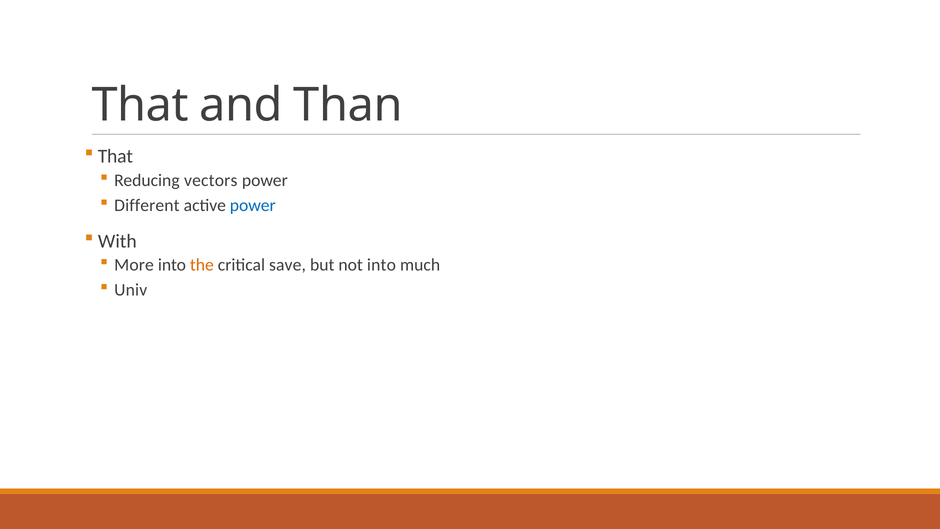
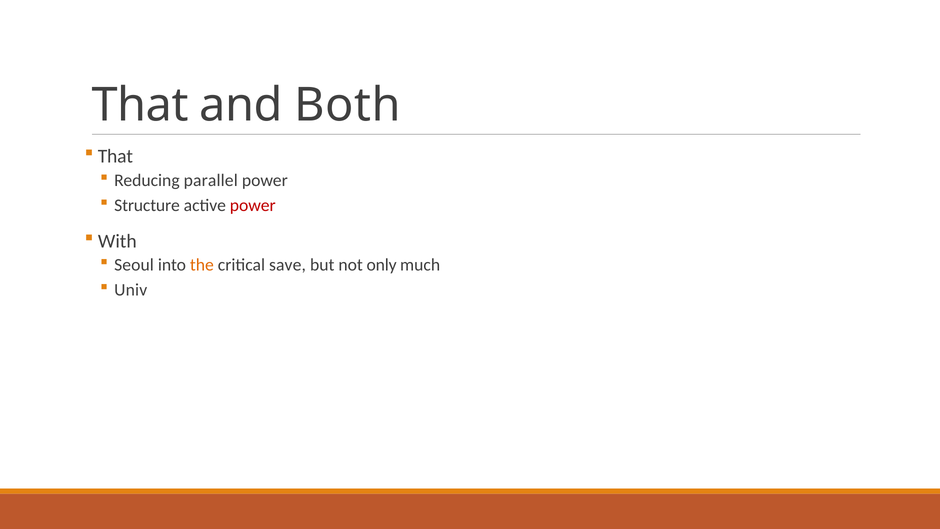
Than: Than -> Both (348, 105)
vectors: vectors -> parallel (211, 180)
Different: Different -> Structure (147, 205)
power colour: blue -> red (253, 205)
More: More -> Seoul (134, 265)
not into: into -> only (382, 265)
